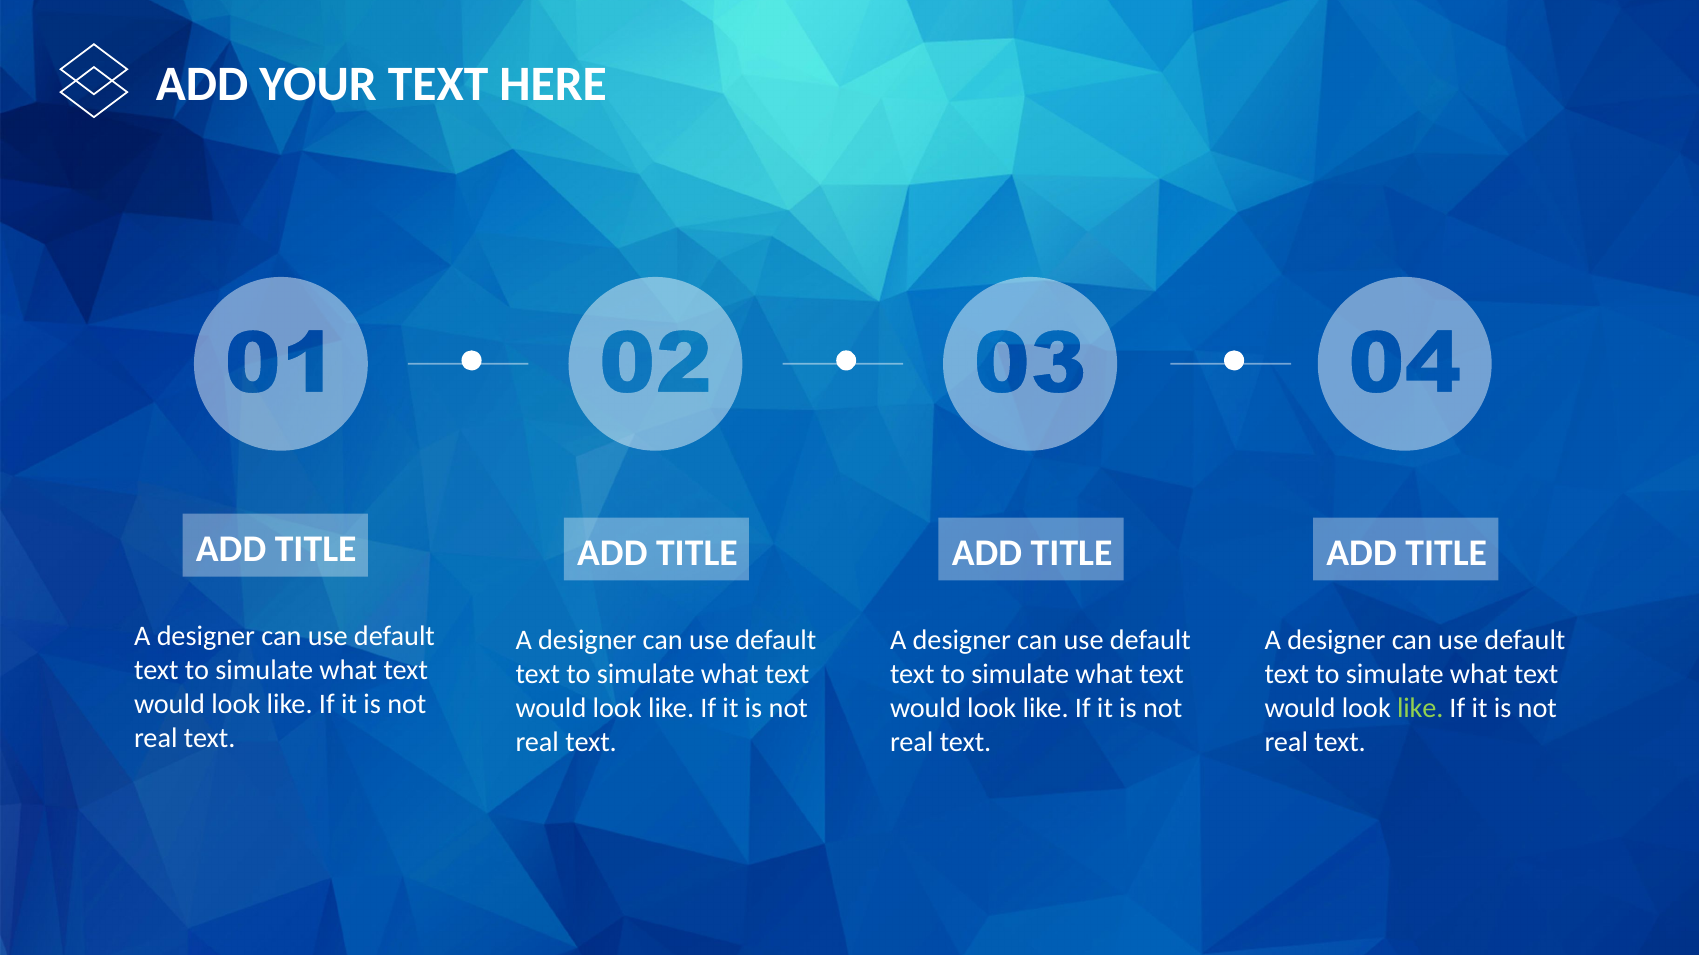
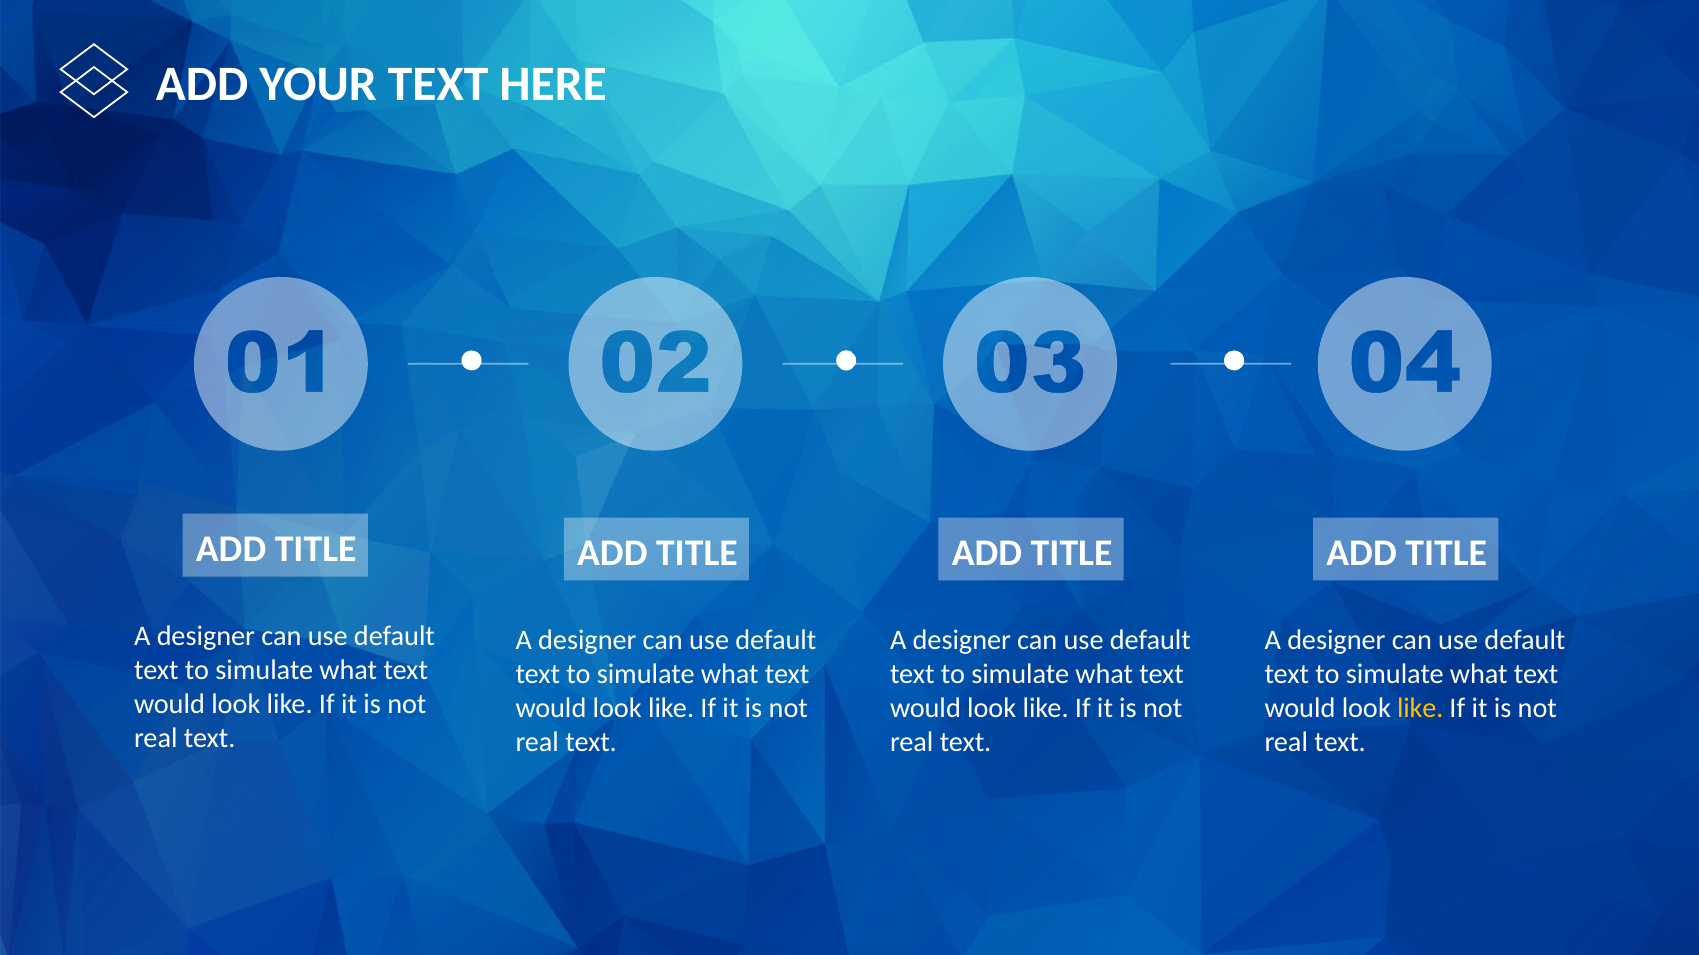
like colour: light green -> yellow (1420, 709)
